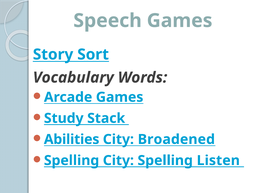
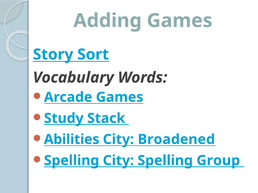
Speech: Speech -> Adding (108, 21)
Listen: Listen -> Group (218, 161)
